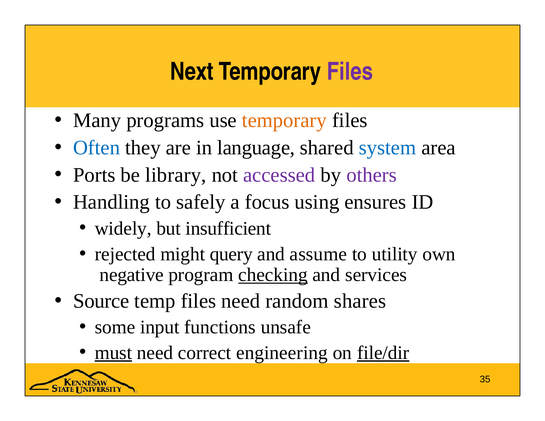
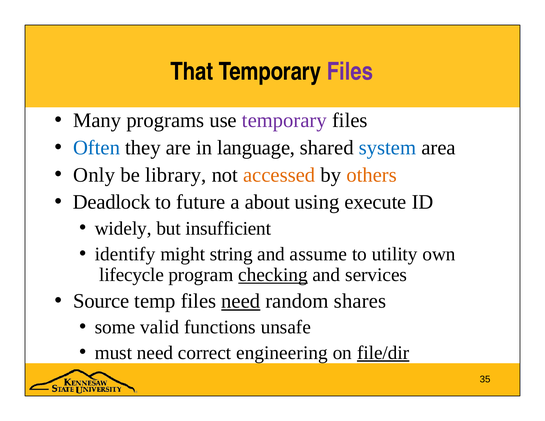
Next: Next -> That (192, 72)
temporary colour: orange -> purple (284, 120)
Ports: Ports -> Only (94, 175)
accessed colour: purple -> orange (279, 175)
others colour: purple -> orange (372, 175)
Handling: Handling -> Deadlock (112, 202)
safely: safely -> future (201, 202)
focus: focus -> about (267, 202)
ensures: ensures -> execute (375, 202)
rejected: rejected -> identify (125, 254)
query: query -> string (231, 254)
negative: negative -> lifecycle (132, 275)
need underline: none -> present (241, 301)
input: input -> valid (160, 327)
must underline: present -> none (113, 353)
